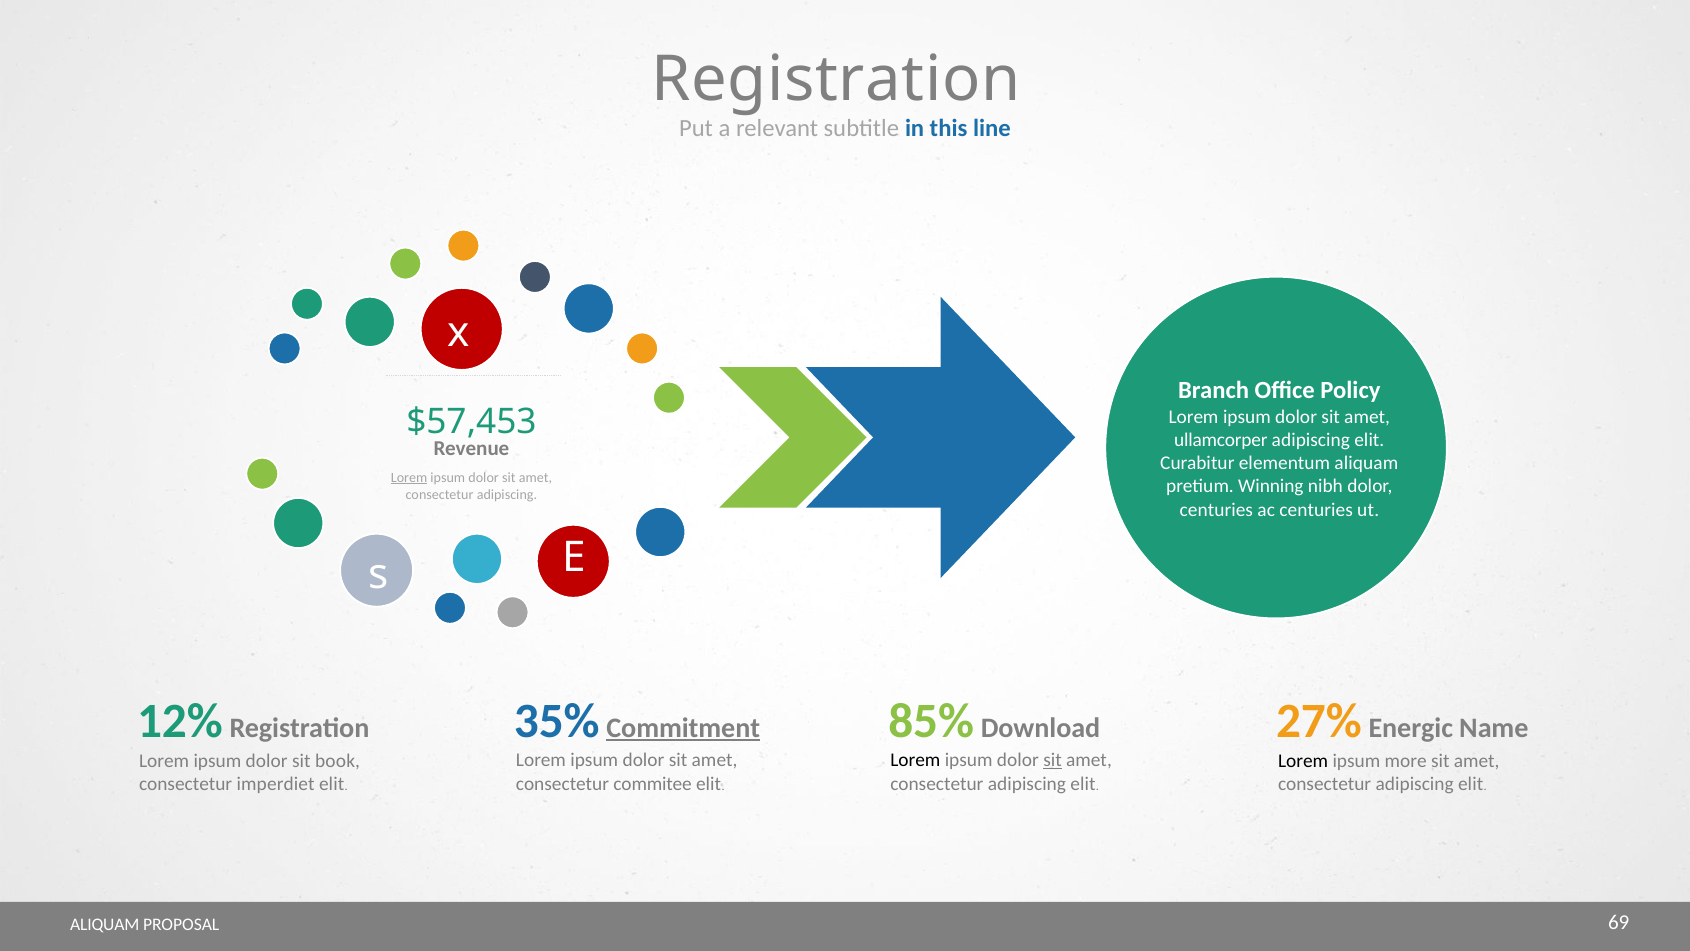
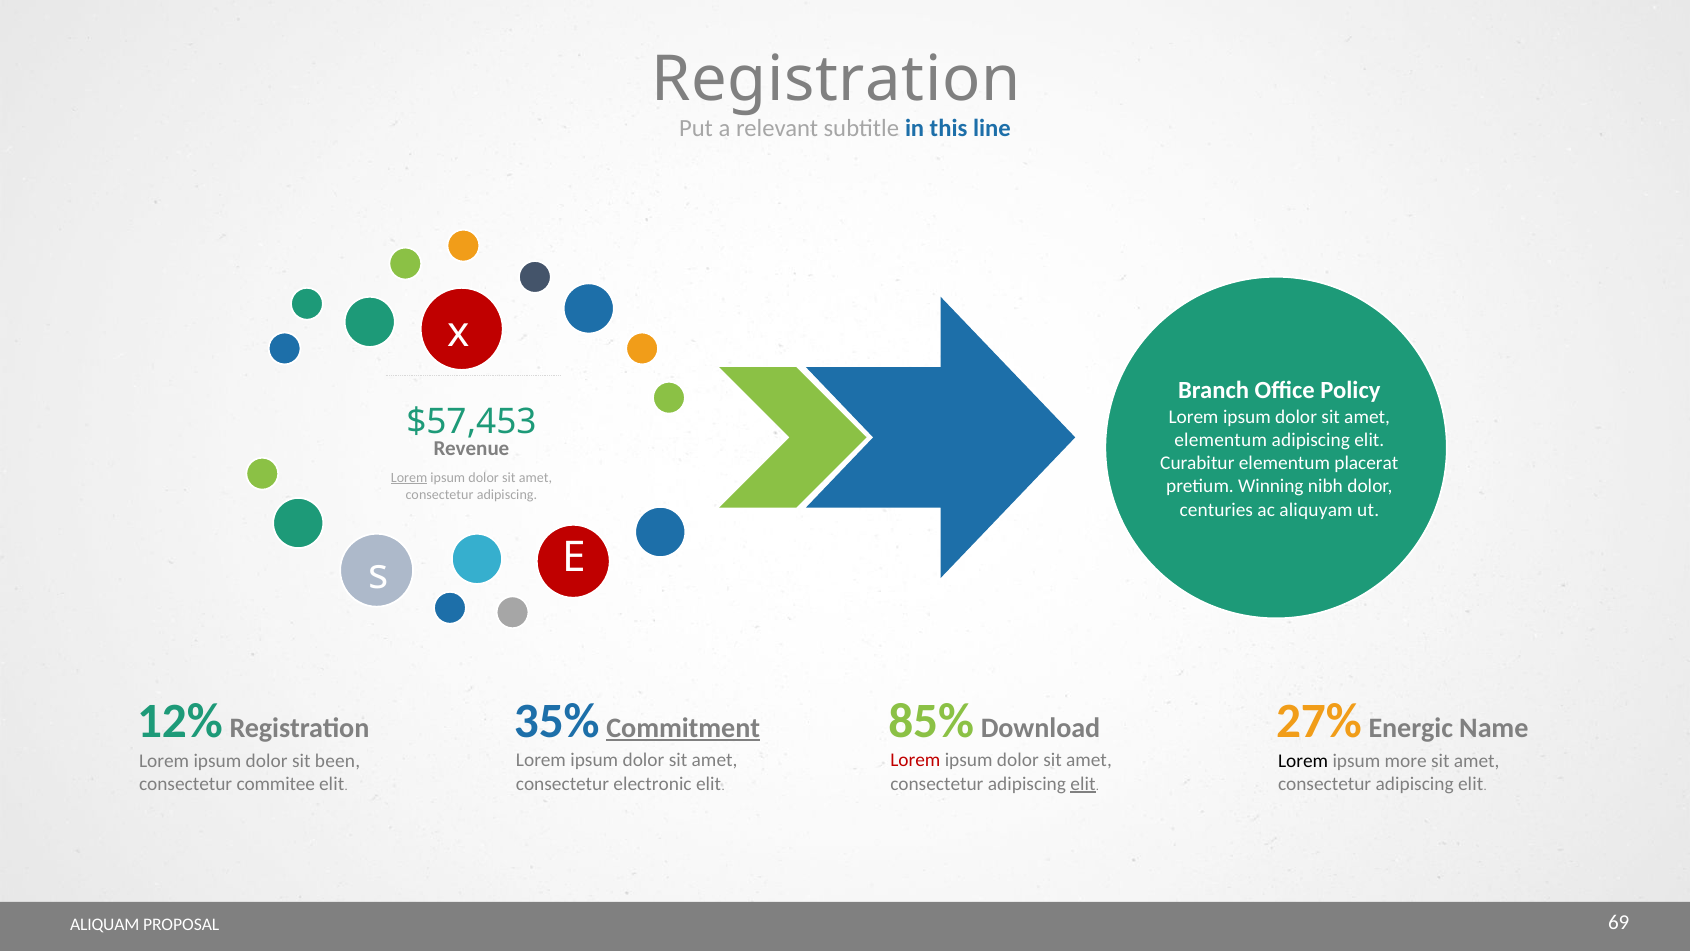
ullamcorper: ullamcorper -> elementum (1221, 440)
elementum aliquam: aliquam -> placerat (1366, 463)
ac centuries: centuries -> aliquyam (1316, 510)
Lorem colour: black -> red (915, 760)
sit underline: present -> none (1053, 760)
book: book -> been (338, 761)
commitee: commitee -> electronic (653, 783)
elit underline: none -> present (1083, 783)
imperdiet: imperdiet -> commitee (276, 784)
